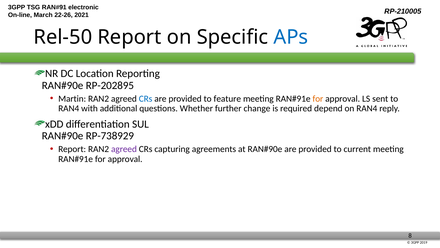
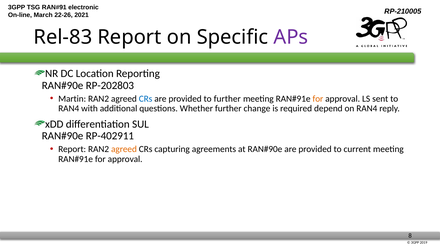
Rel-50: Rel-50 -> Rel-83 (63, 37)
APs colour: blue -> purple (291, 37)
RP-202895: RP-202895 -> RP-202803 (110, 85)
to feature: feature -> further (227, 98)
RP-738929: RP-738929 -> RP-402911 (110, 136)
agreed colour: purple -> orange (124, 149)
